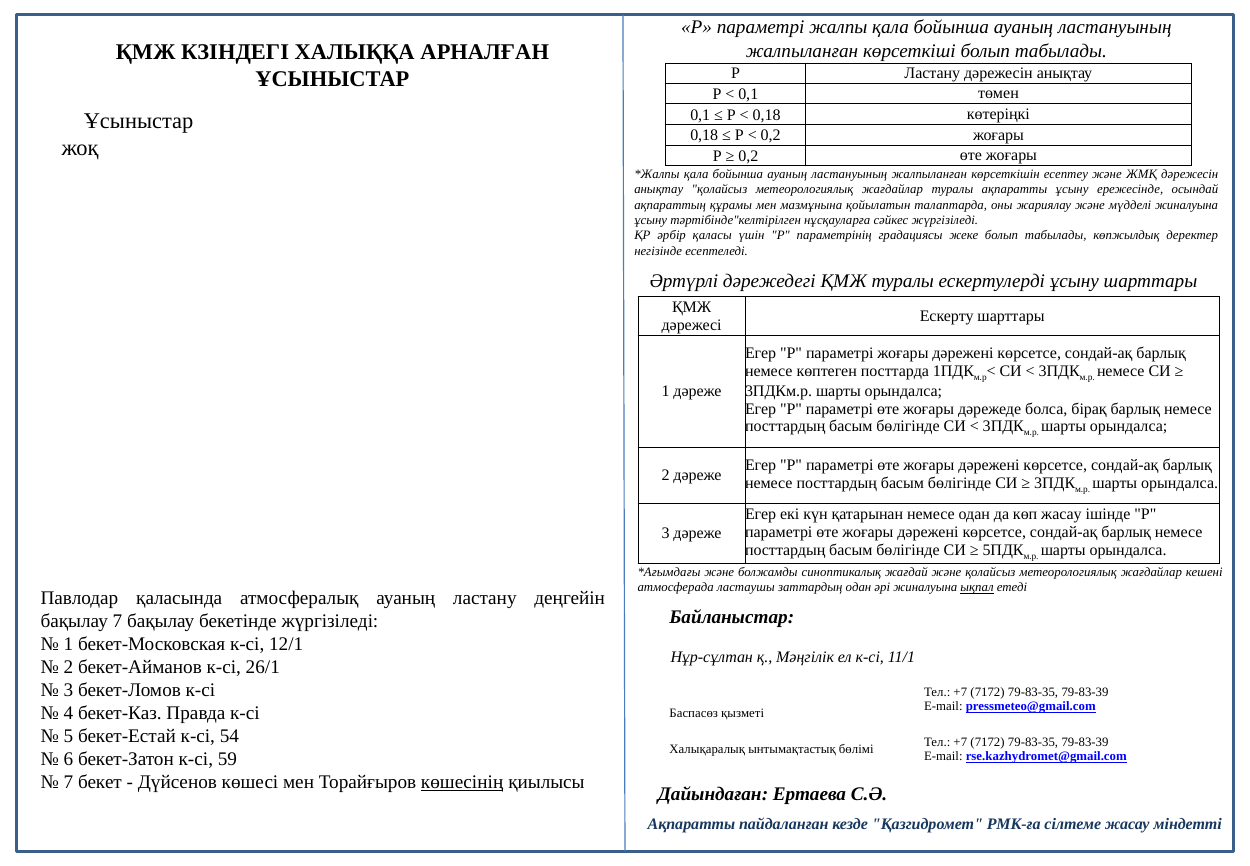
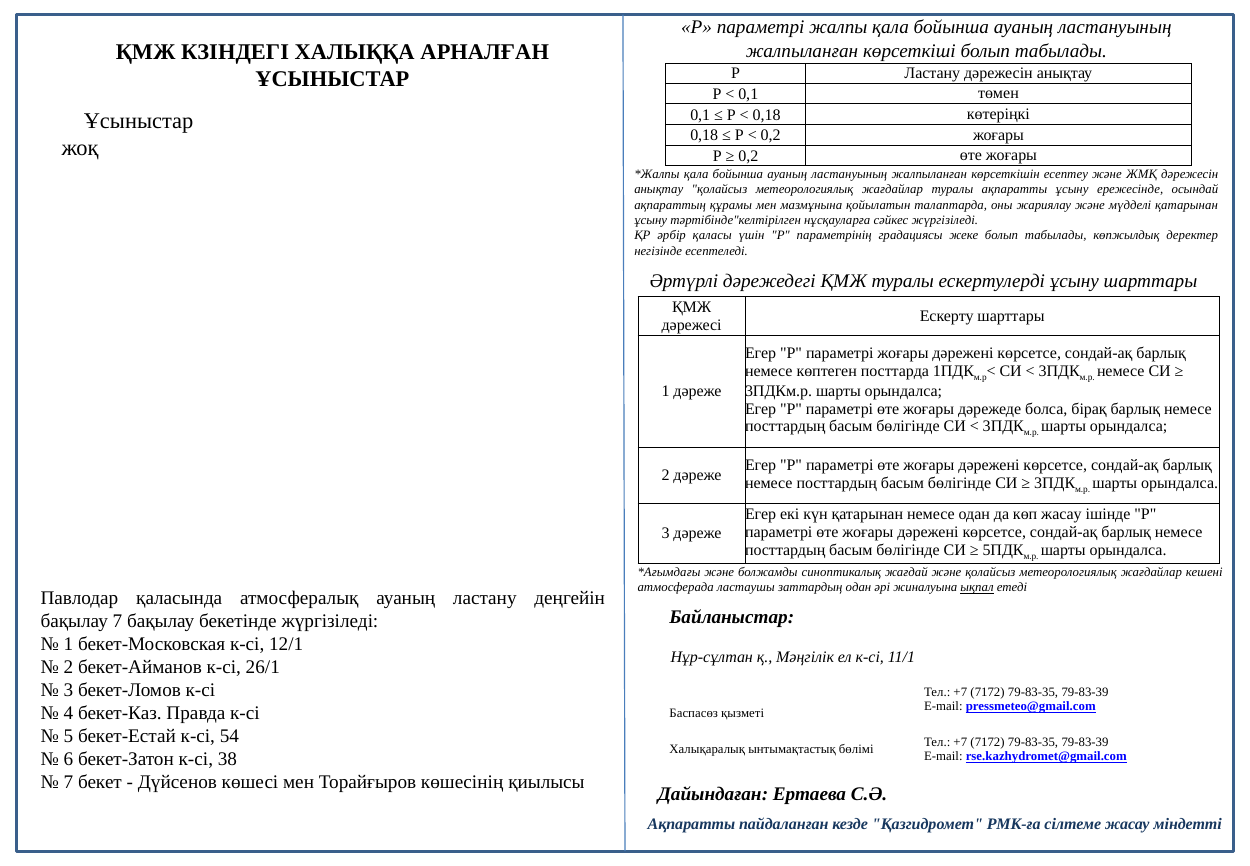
мүдделі жиналуына: жиналуына -> қатарынан (1187, 205)
59: 59 -> 38 (227, 759)
көшесінің underline: present -> none (462, 782)
